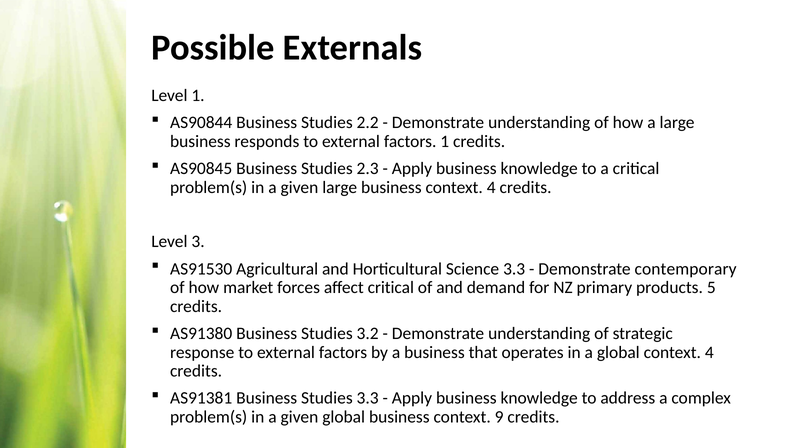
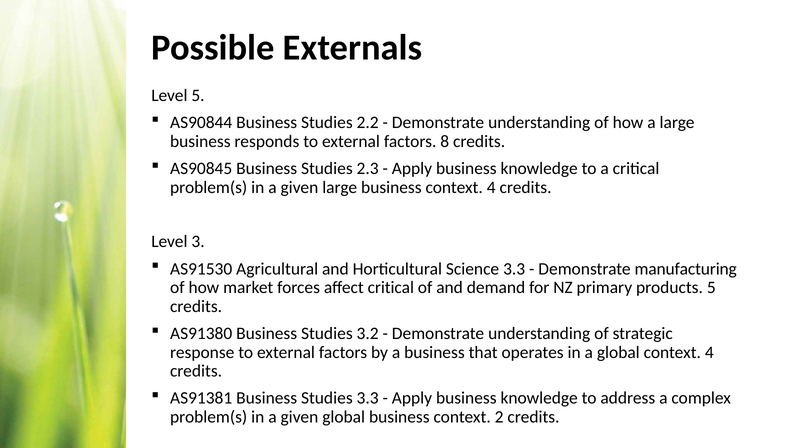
Level 1: 1 -> 5 (198, 96)
factors 1: 1 -> 8 (445, 142)
contemporary: contemporary -> manufacturing (686, 269)
9: 9 -> 2 (499, 417)
